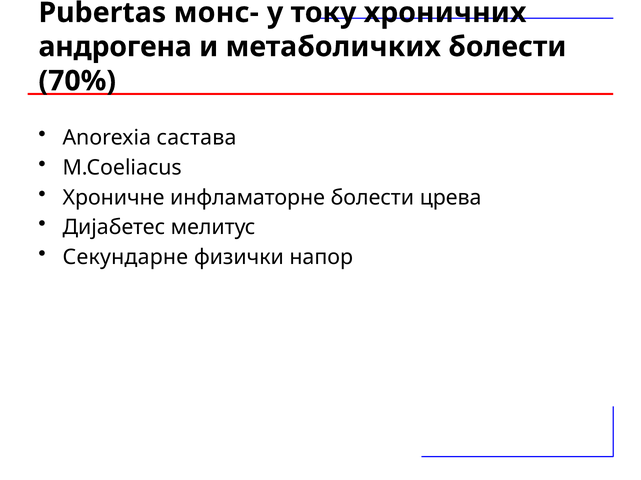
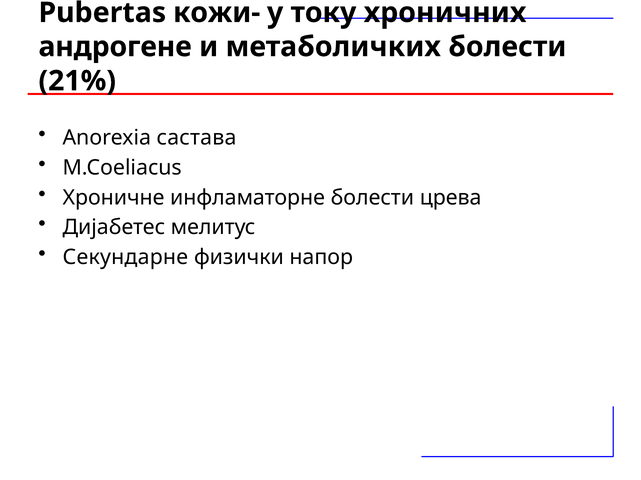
монс-: монс- -> кожи- (217, 13)
андрогена: андрогена -> андрогене (115, 47)
70%: 70% -> 21% (77, 81)
